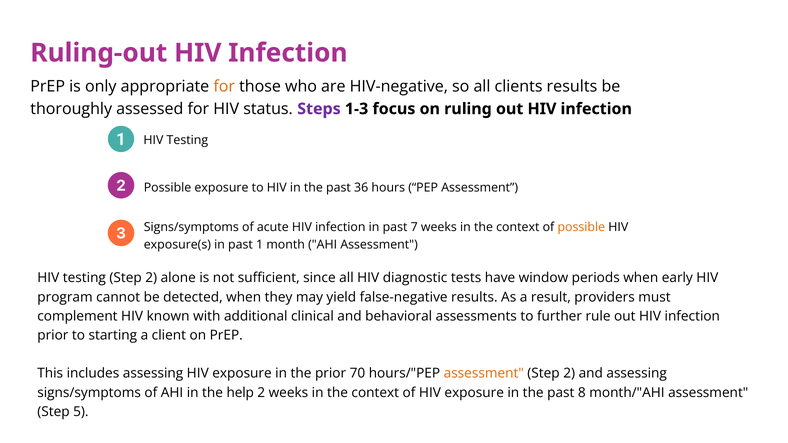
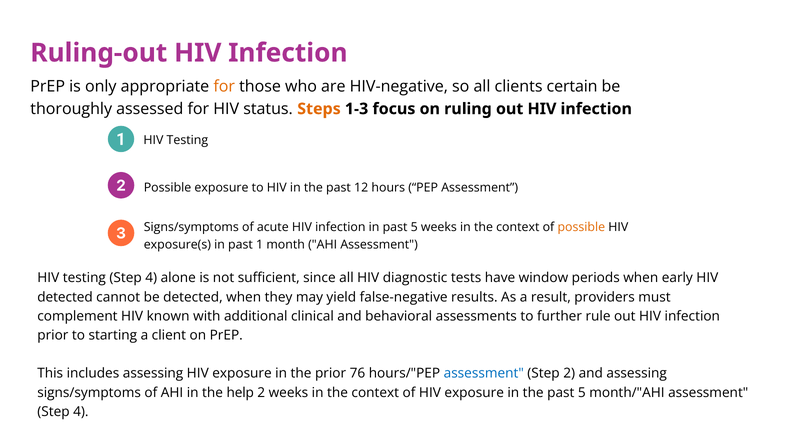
clients results: results -> certain (572, 87)
Steps colour: purple -> orange (319, 109)
36: 36 -> 12 (361, 188)
in past 7: 7 -> 5 (414, 227)
testing Step 2: 2 -> 4 (151, 278)
program: program -> detected (65, 297)
70: 70 -> 76 (357, 374)
assessment colour: orange -> blue (484, 374)
the past 8: 8 -> 5 (582, 393)
5: 5 -> 4 (81, 412)
